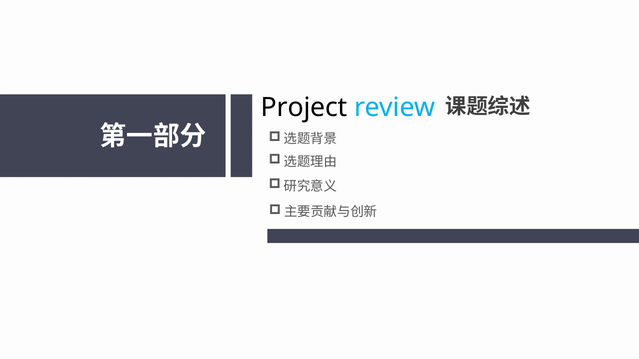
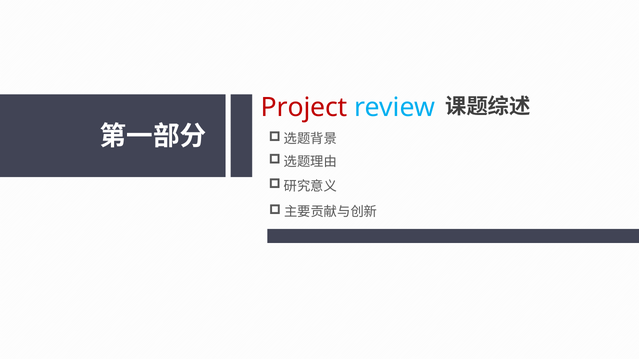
Project colour: black -> red (304, 107)
